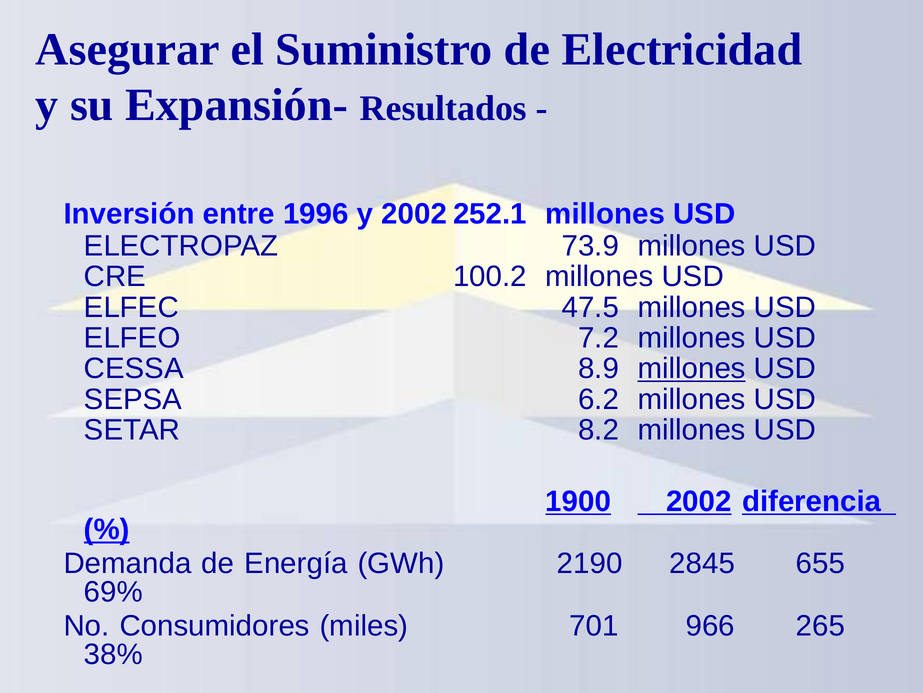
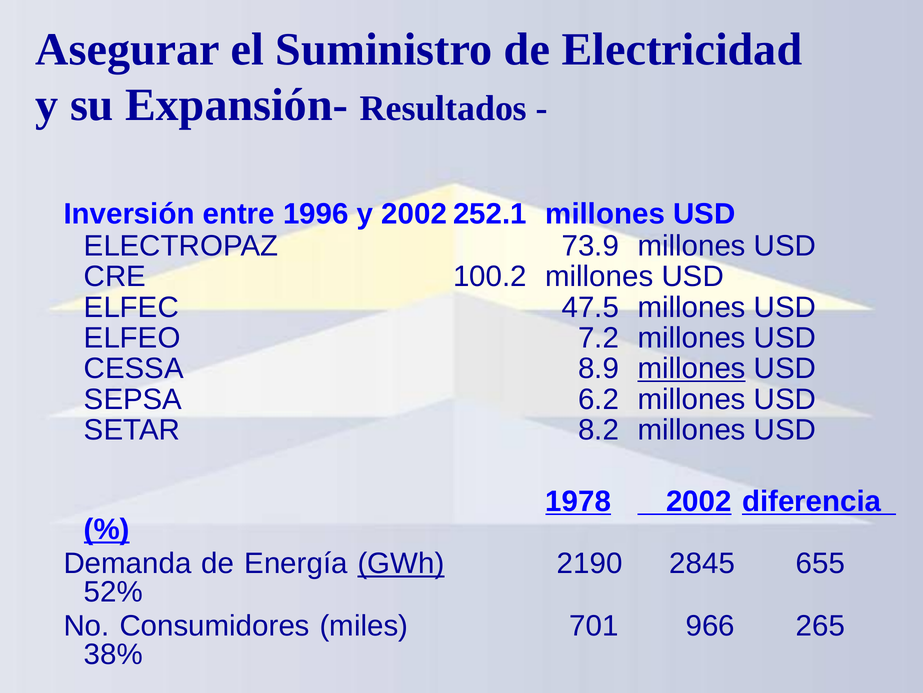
1900: 1900 -> 1978 (578, 501)
GWh underline: none -> present (401, 563)
69%: 69% -> 52% (113, 591)
